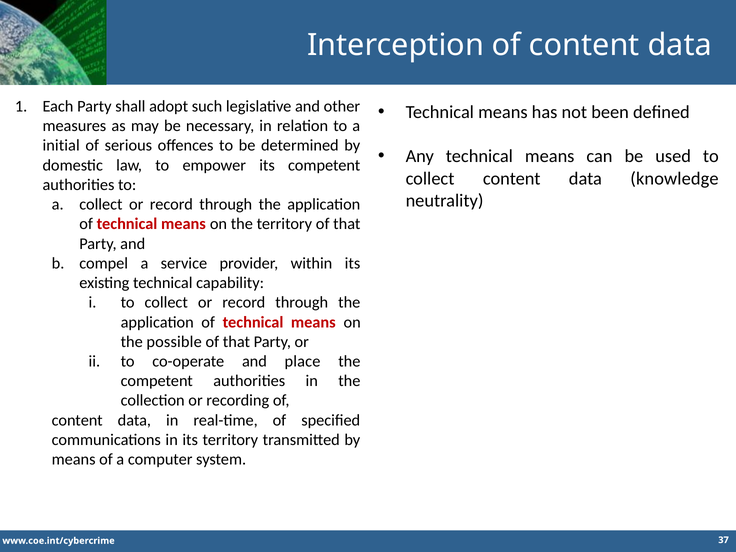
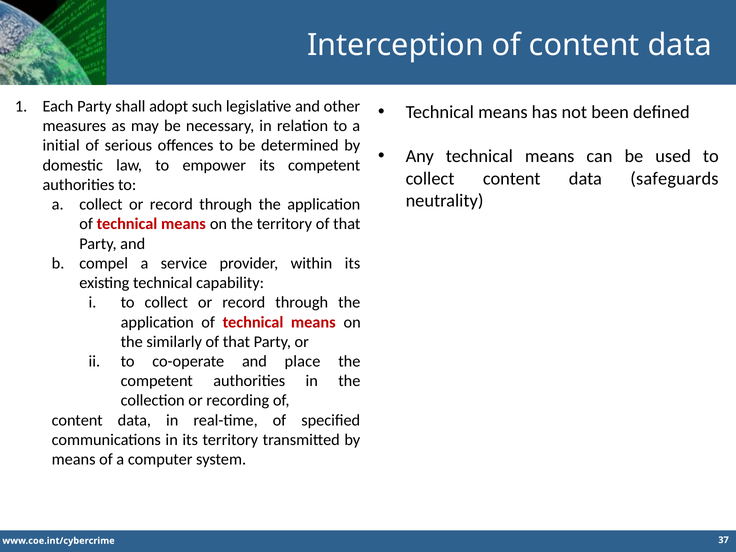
knowledge: knowledge -> safeguards (674, 178)
possible: possible -> similarly (174, 342)
